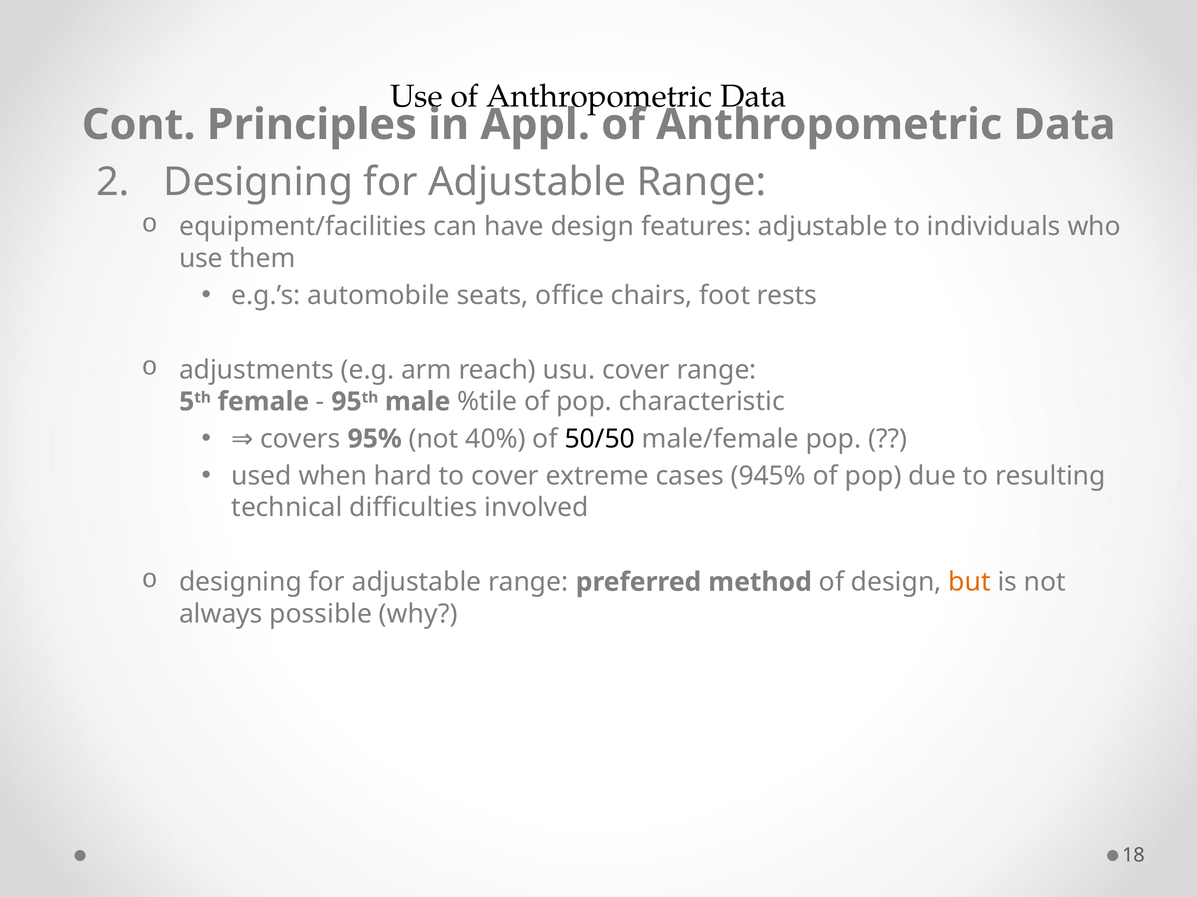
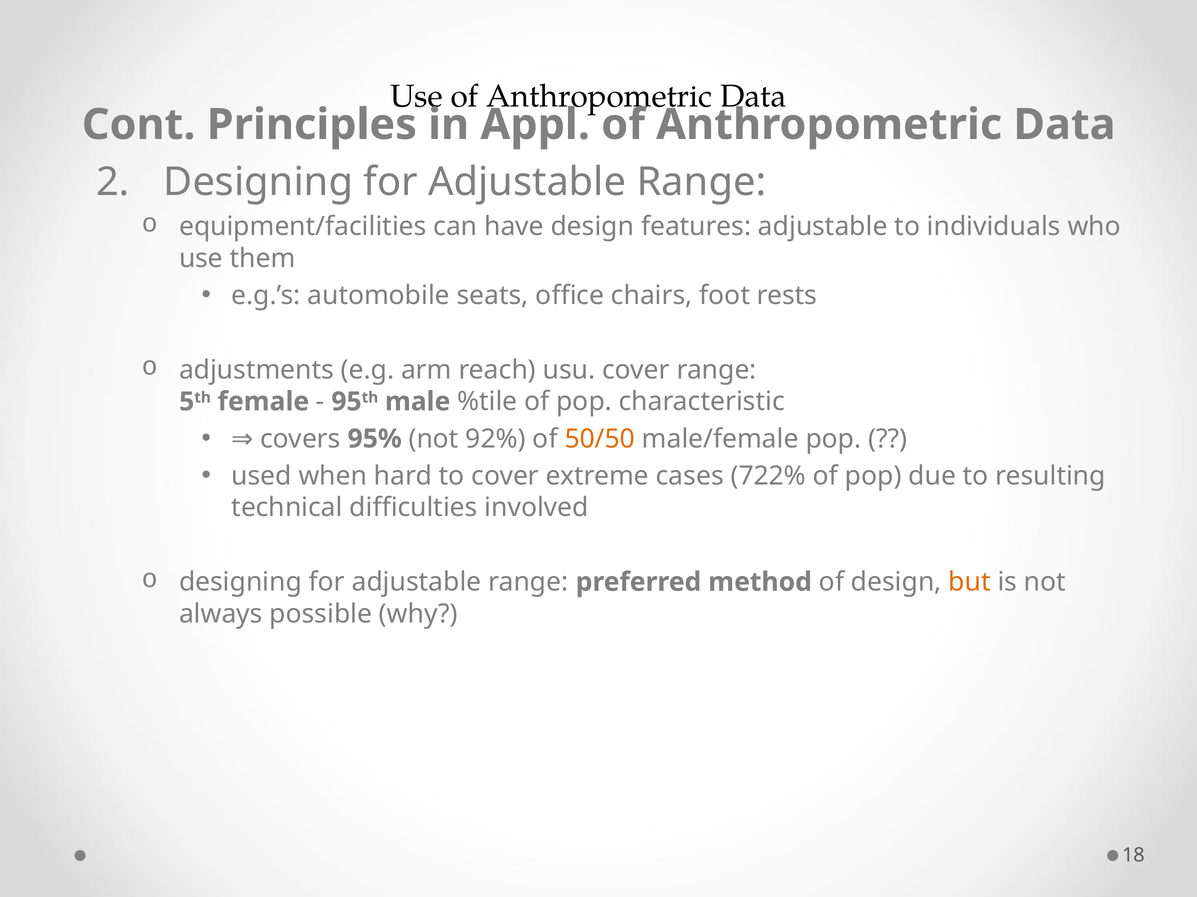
40%: 40% -> 92% (496, 439)
50/50 colour: black -> orange (600, 439)
945%: 945% -> 722% (768, 476)
